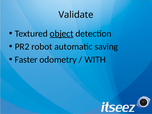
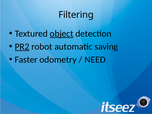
Validate: Validate -> Filtering (76, 15)
PR2 underline: none -> present (22, 47)
WITH: WITH -> NEED (95, 60)
